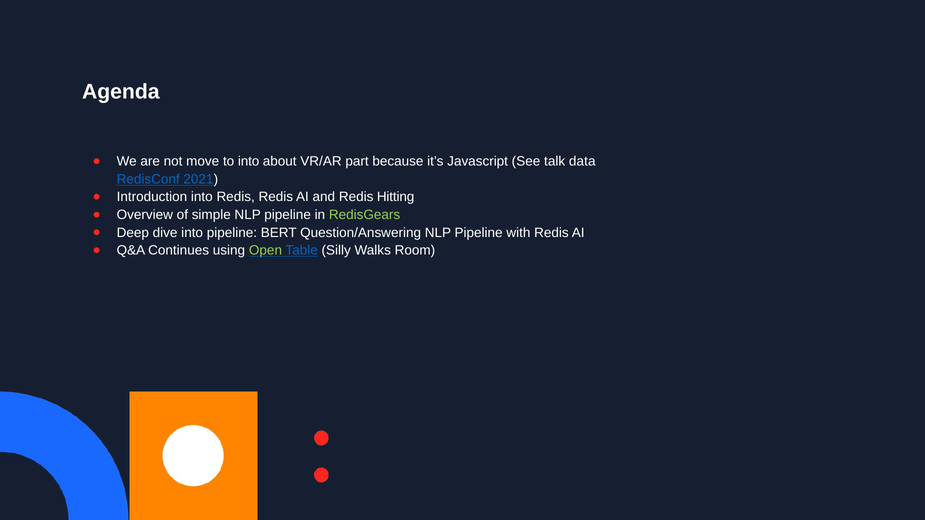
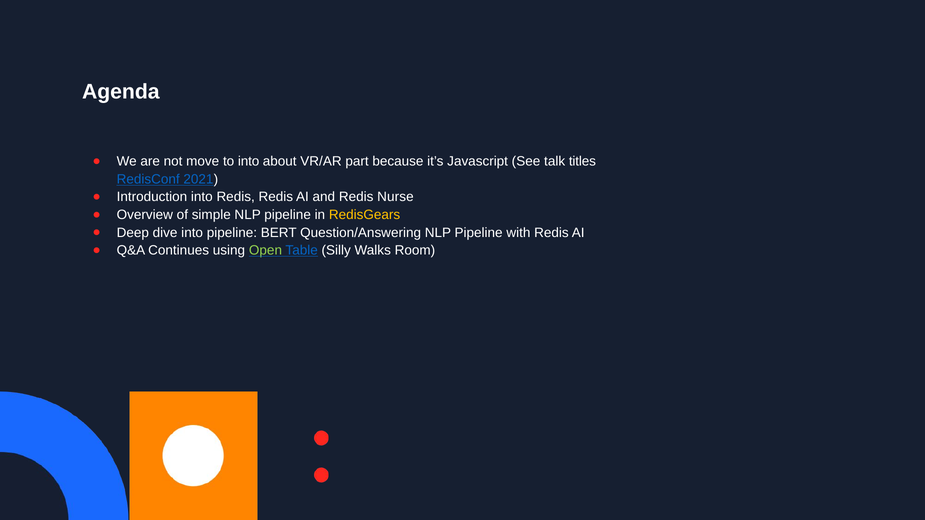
data: data -> titles (582, 161)
Hitting: Hitting -> Nurse (395, 197)
RedisGears colour: light green -> yellow (365, 215)
